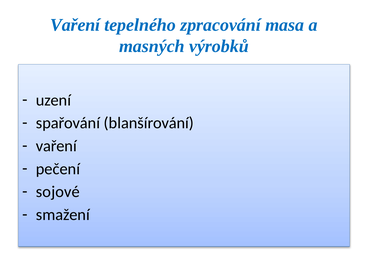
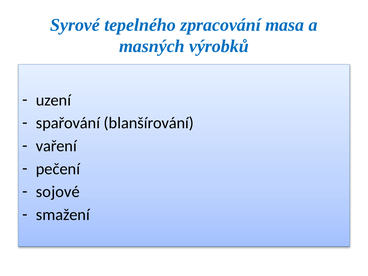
Vaření: Vaření -> Syrové (75, 25)
